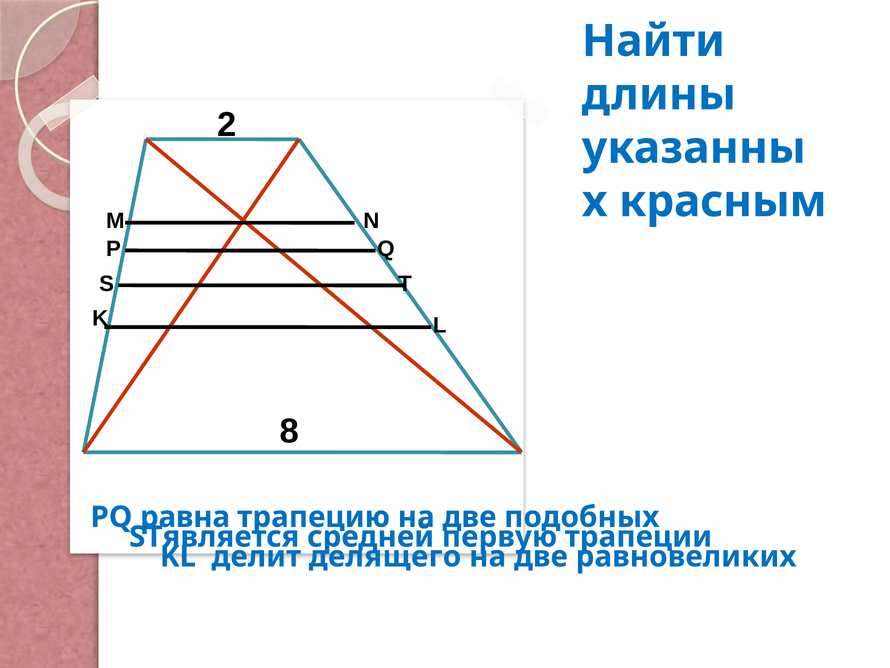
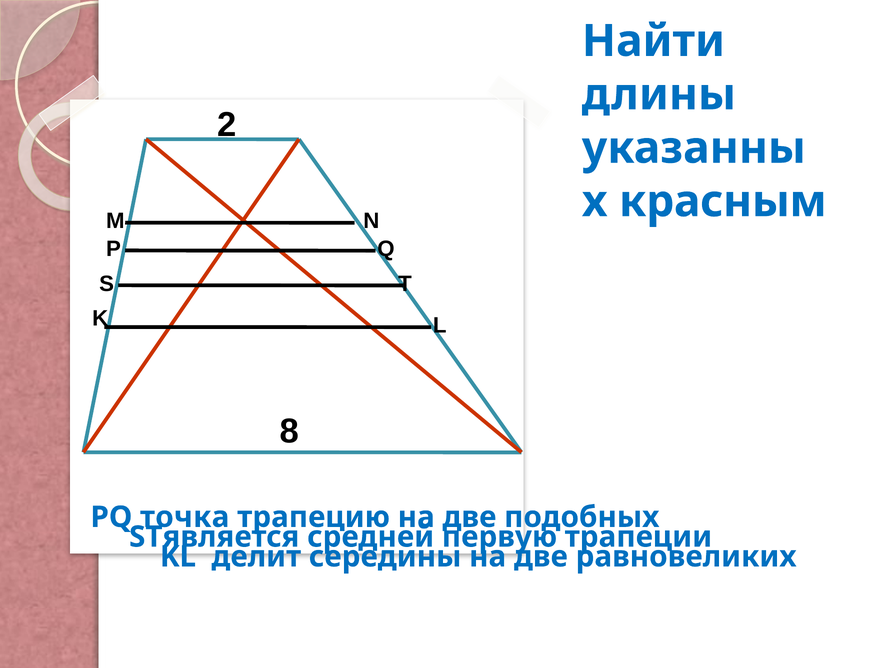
равна: равна -> точка (185, 517)
делящего: делящего -> середины (385, 556)
